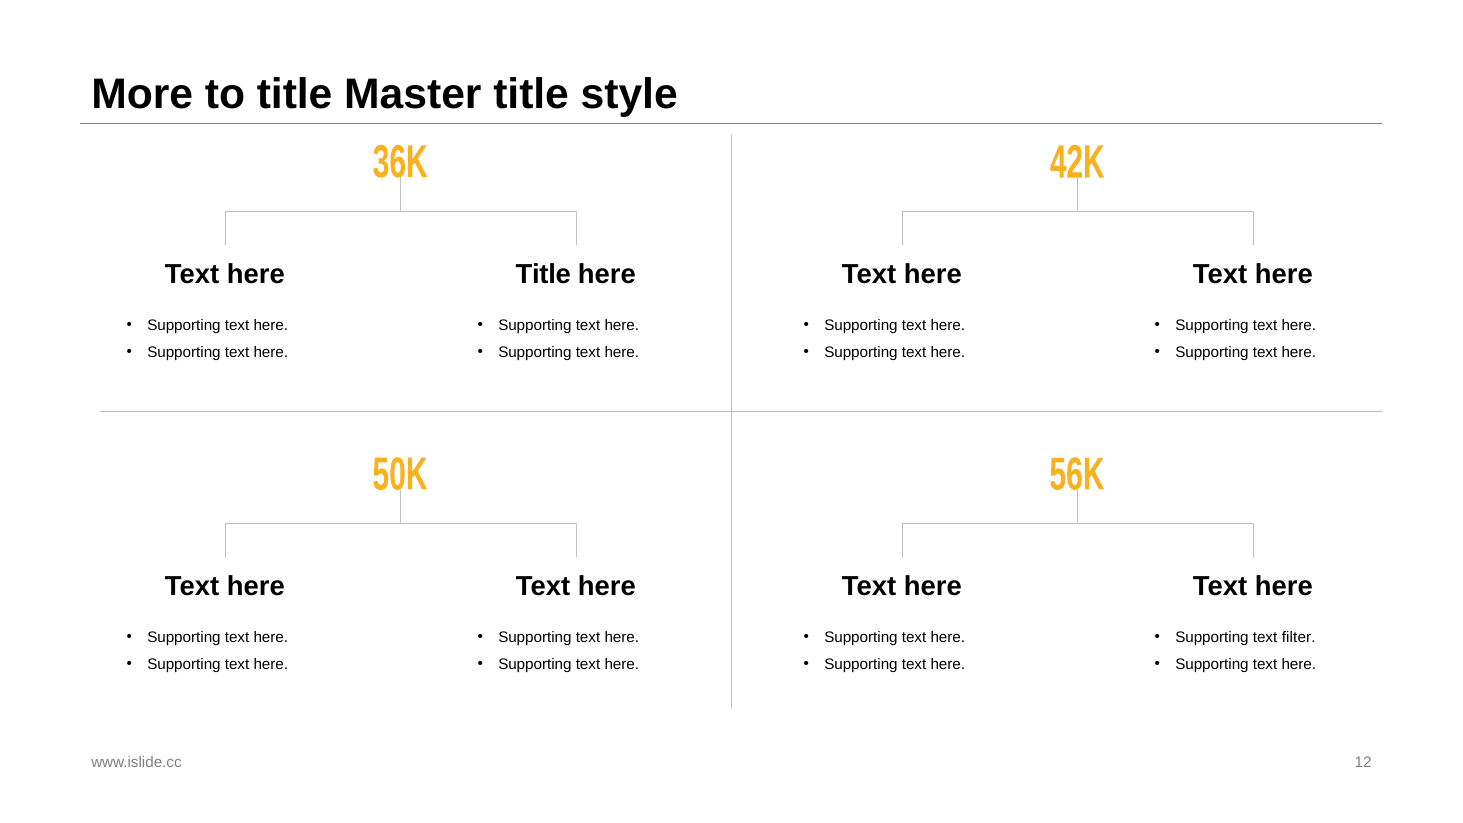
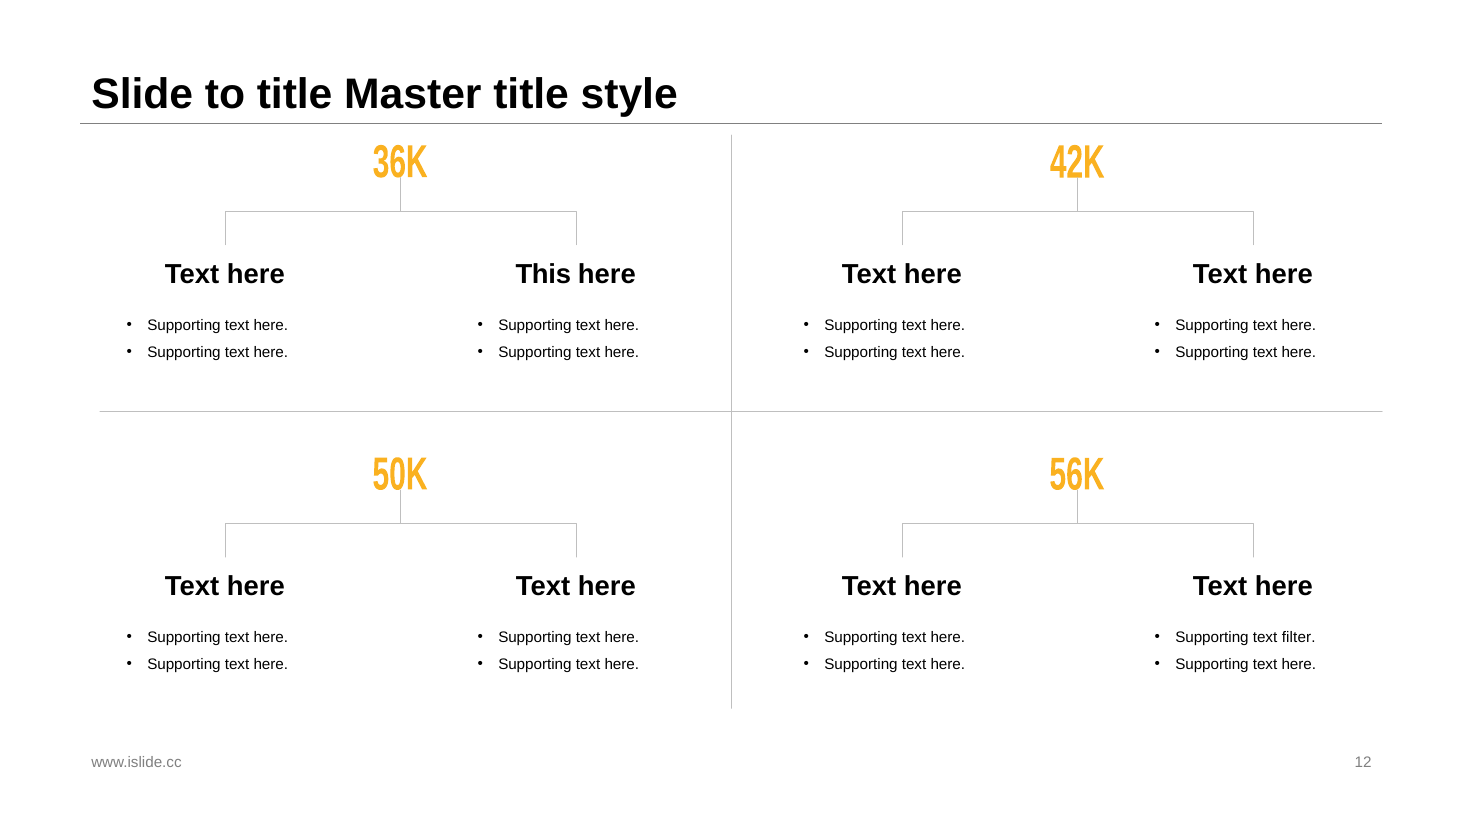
More: More -> Slide (142, 95)
Title: Title -> This (543, 274)
